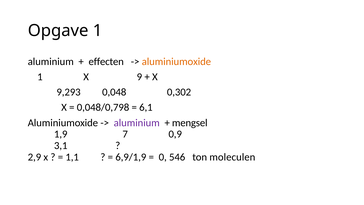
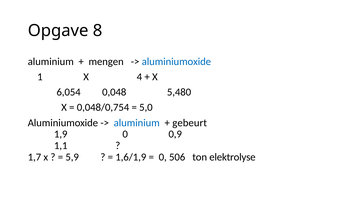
Opgave 1: 1 -> 8 (98, 31)
effecten: effecten -> mengen (106, 62)
aluminiumoxide colour: orange -> blue (176, 62)
9: 9 -> 4 (139, 77)
9,293: 9,293 -> 6,054 (69, 92)
0,302: 0,302 -> 5,480 (179, 92)
0,048/0,798: 0,048/0,798 -> 0,048/0,754 (103, 107)
6,1: 6,1 -> 5,0 (146, 107)
aluminium colour: purple -> blue (137, 123)
mengsel: mengsel -> gebeurt (190, 123)
1,9 7: 7 -> 0 (125, 134)
3,1: 3,1 -> 1,1 (61, 146)
2,9: 2,9 -> 1,7 (34, 157)
1,1: 1,1 -> 5,9 (72, 157)
6,9/1,9: 6,9/1,9 -> 1,6/1,9 (131, 157)
546: 546 -> 506 (177, 157)
moleculen: moleculen -> elektrolyse (232, 157)
